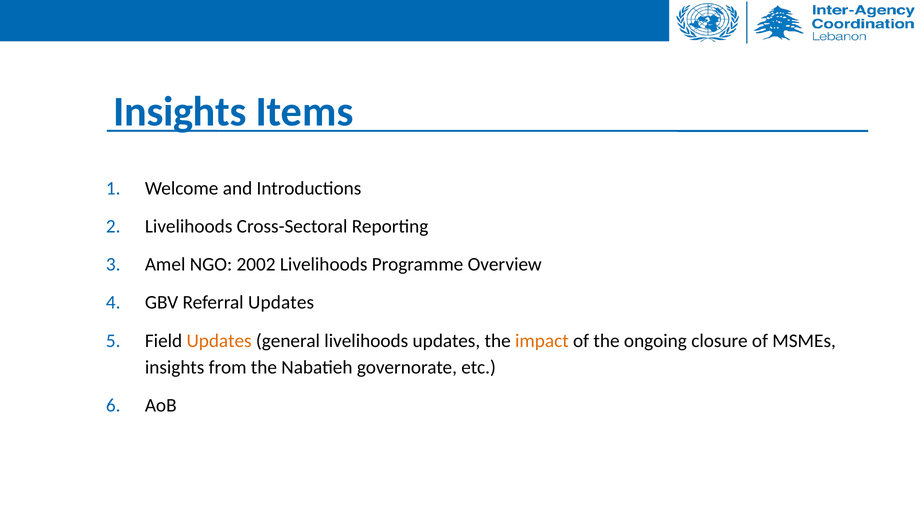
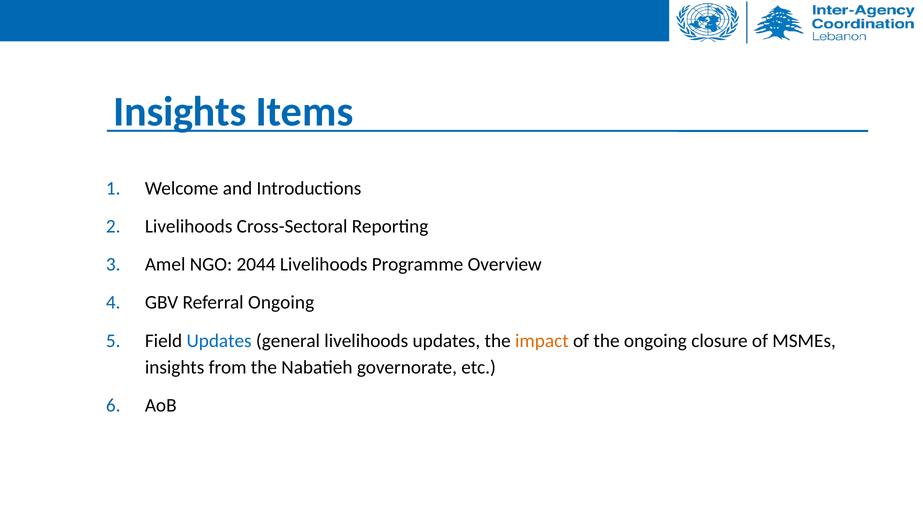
2002: 2002 -> 2044 (256, 265)
Referral Updates: Updates -> Ongoing (281, 303)
Updates colour: orange -> blue (219, 341)
